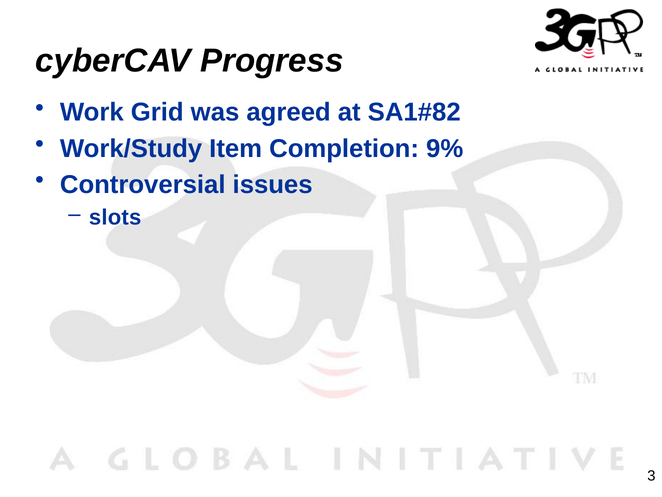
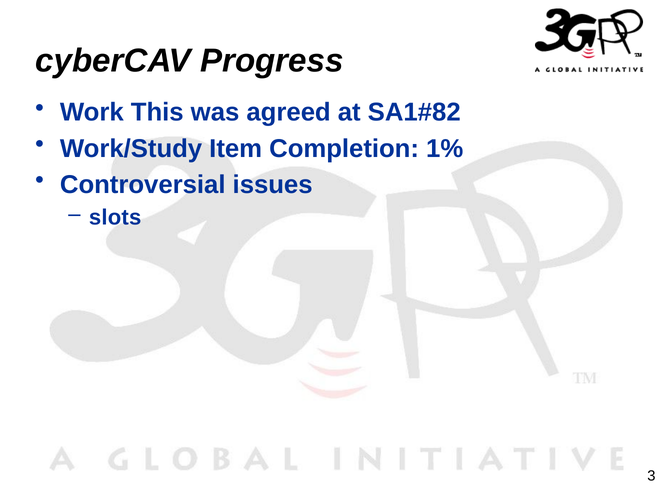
Grid: Grid -> This (157, 112)
9%: 9% -> 1% (445, 148)
